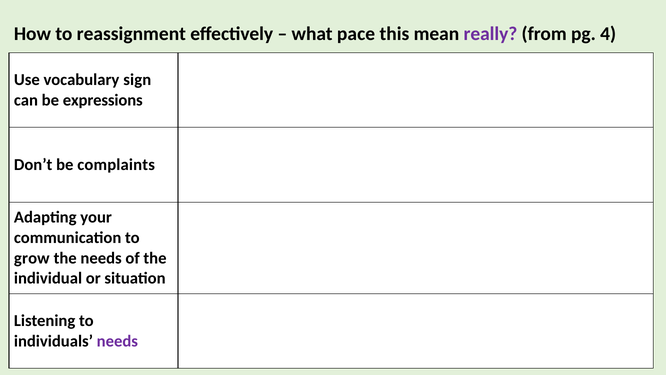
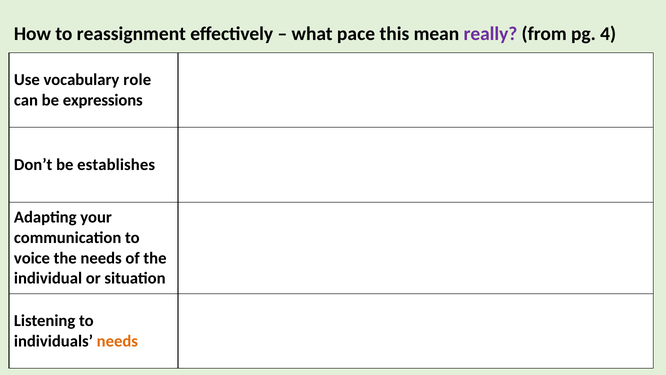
sign: sign -> role (137, 80)
complaints: complaints -> establishes (116, 165)
grow: grow -> voice (32, 258)
needs colour: purple -> orange (117, 341)
